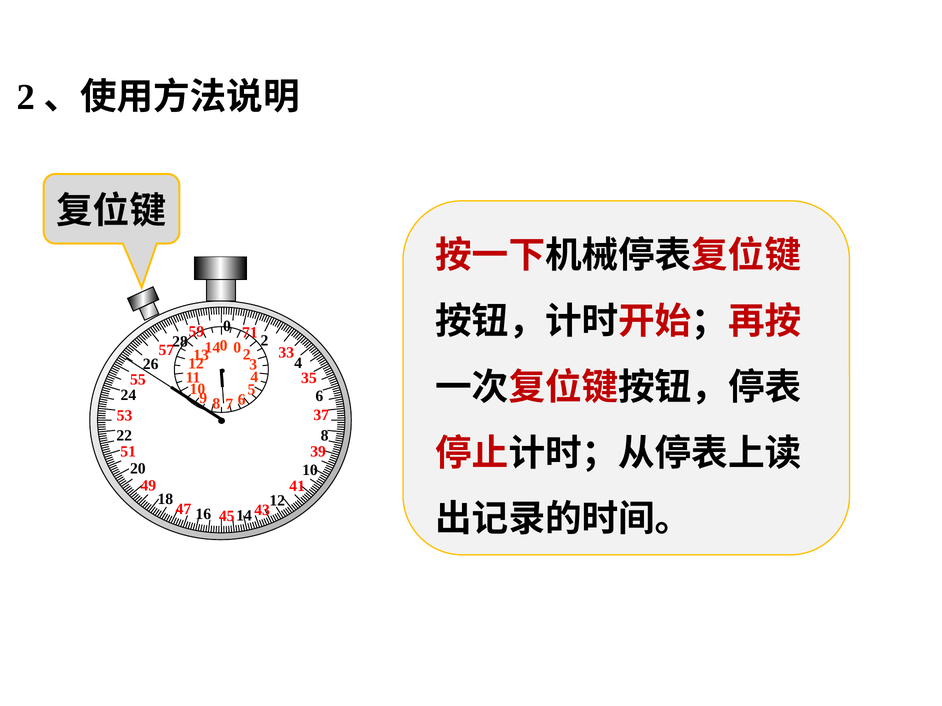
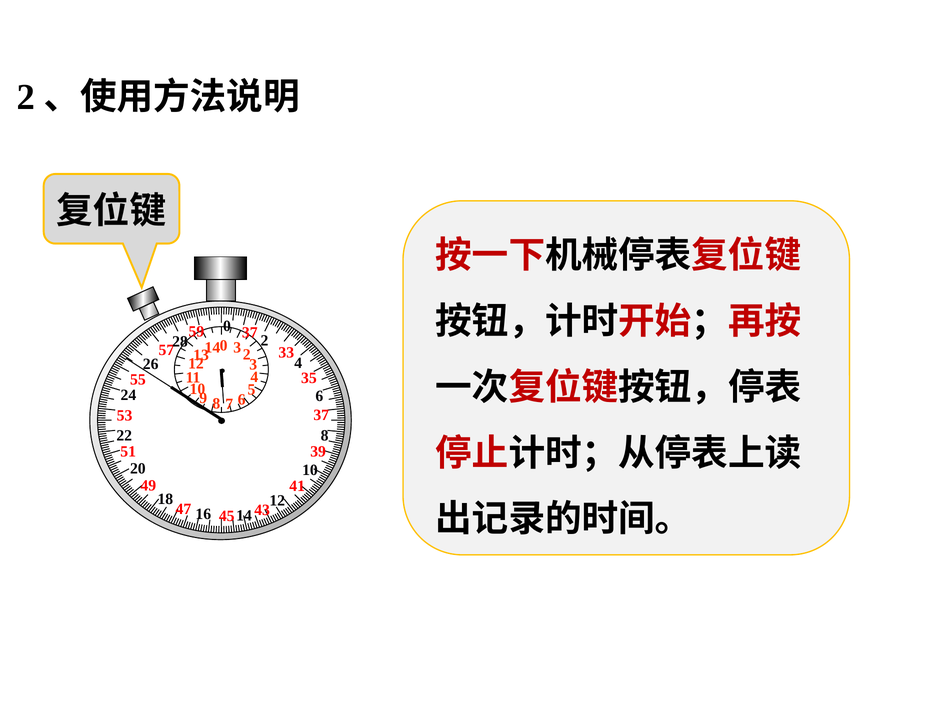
0 71: 71 -> 37 (250, 333)
0 0: 0 -> 3 (237, 348)
